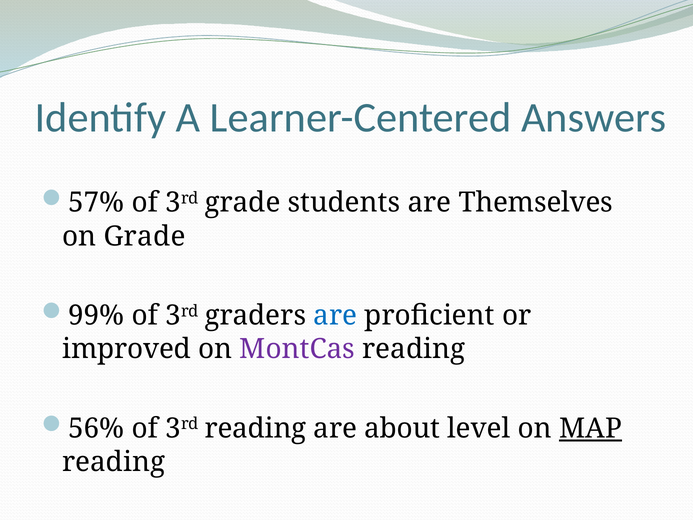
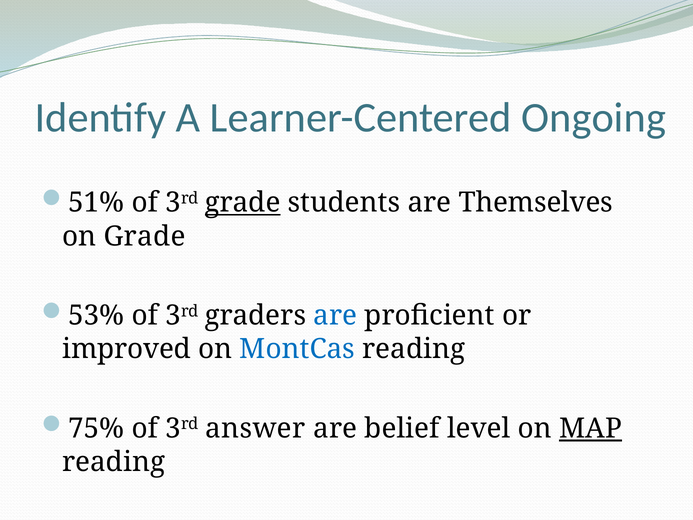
Answers: Answers -> Ongoing (594, 118)
57%: 57% -> 51% (96, 203)
grade underline: none -> present (243, 203)
99%: 99% -> 53% (96, 316)
MontCas colour: purple -> blue (297, 349)
56%: 56% -> 75% (96, 428)
3rd reading: reading -> answer (255, 428)
about: about -> belief (402, 428)
